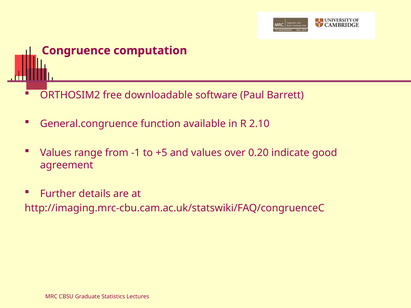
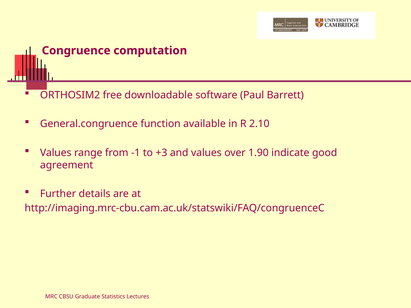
+5: +5 -> +3 (161, 153)
0.20: 0.20 -> 1.90 (258, 153)
